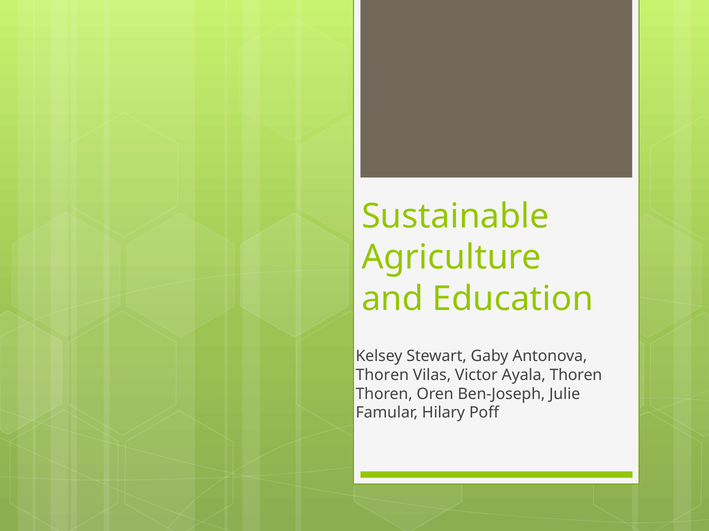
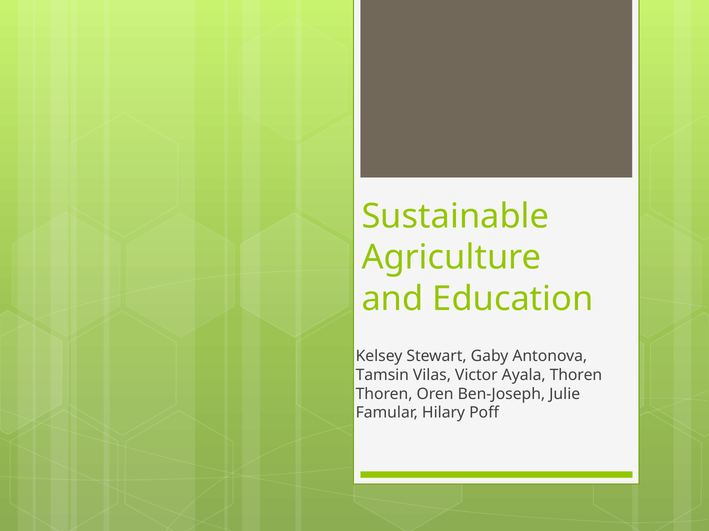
Thoren: Thoren -> Tamsin (382, 376)
